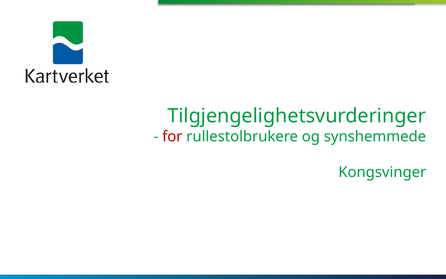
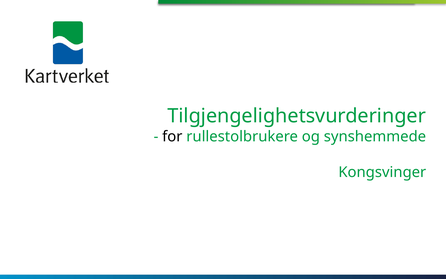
for colour: red -> black (172, 136)
